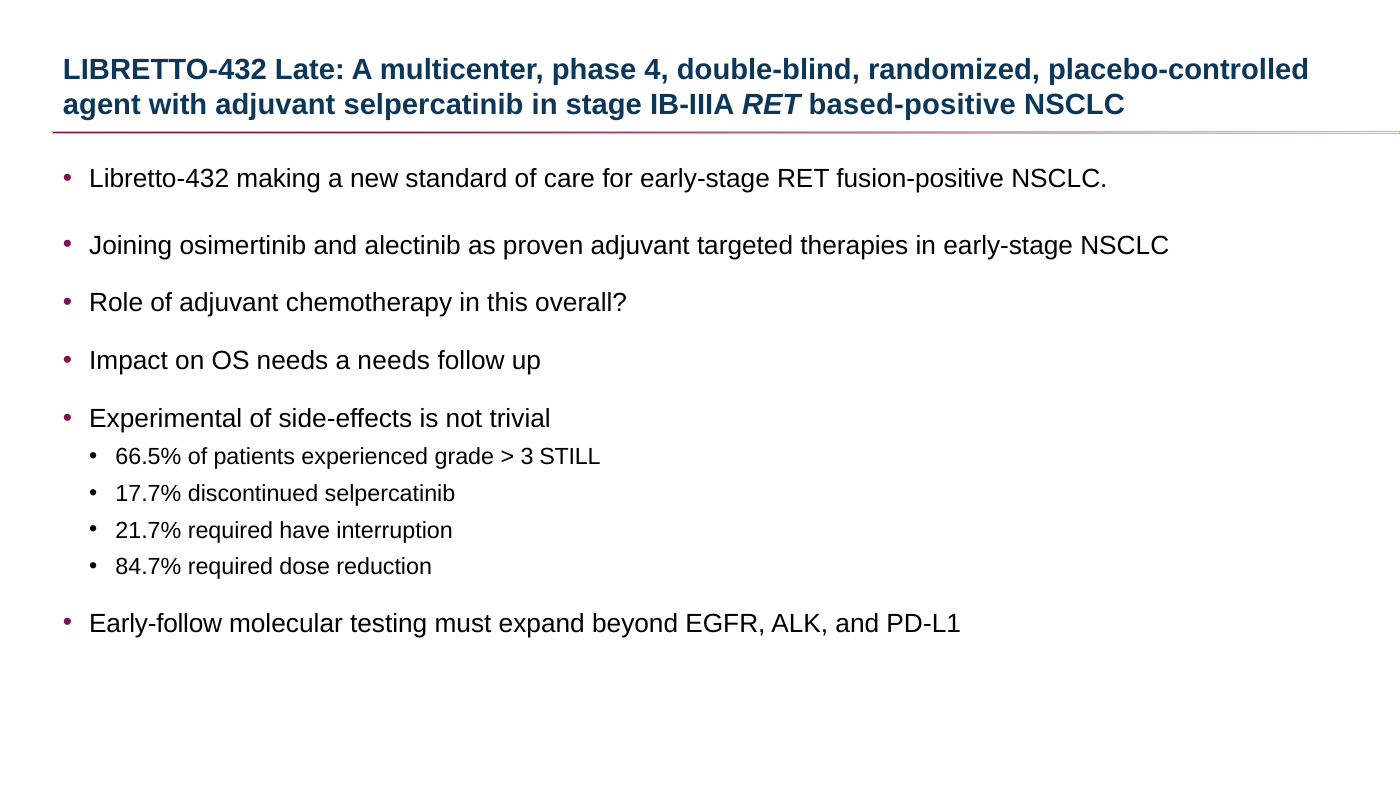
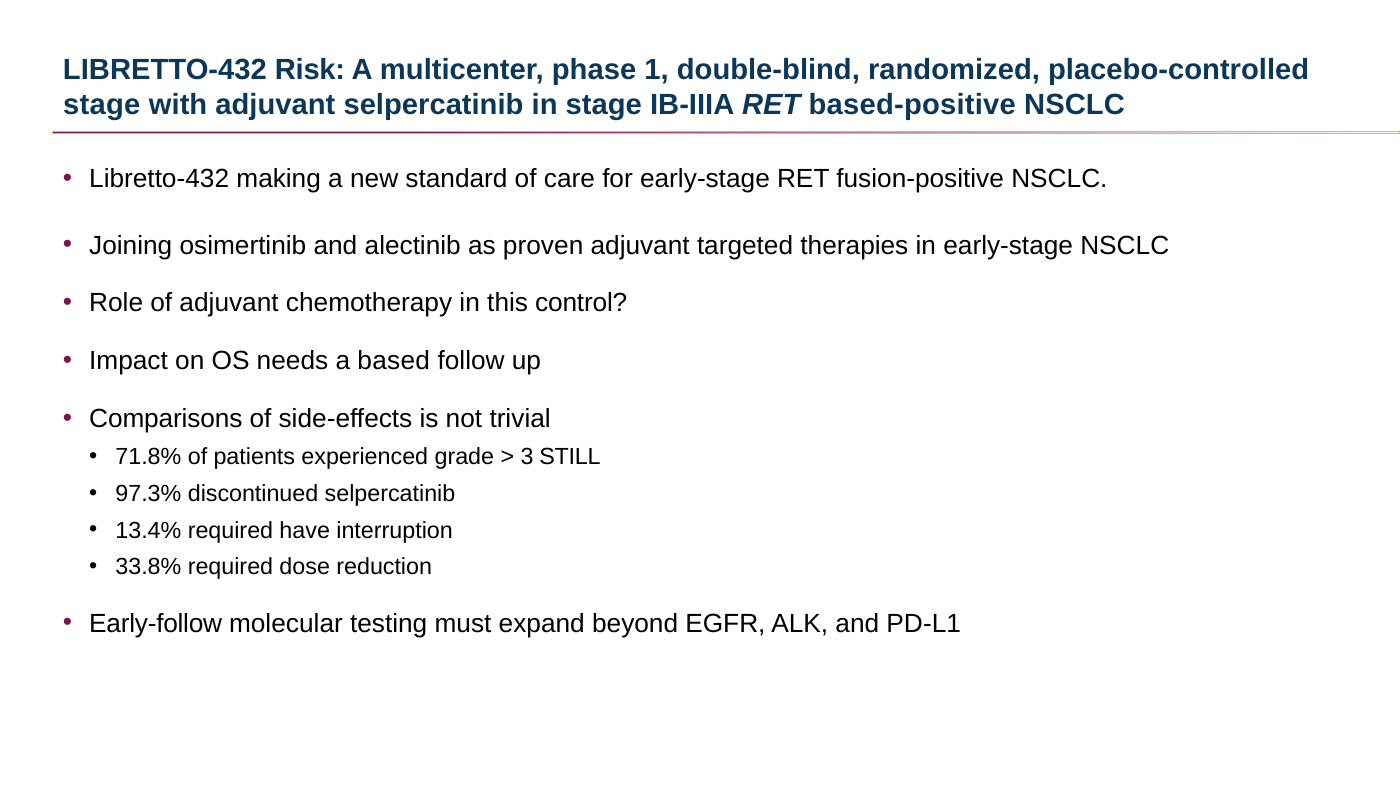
Late: Late -> Risk (310, 70)
4: 4 -> 1 (657, 70)
agent: agent -> stage (102, 105)
overall: overall -> control (581, 303)
a needs: needs -> based (394, 361)
Experimental: Experimental -> Comparisons (166, 418)
66.5%: 66.5% -> 71.8% (148, 457)
17.7%: 17.7% -> 97.3% (148, 493)
21.7%: 21.7% -> 13.4% (148, 530)
84.7%: 84.7% -> 33.8% (148, 567)
